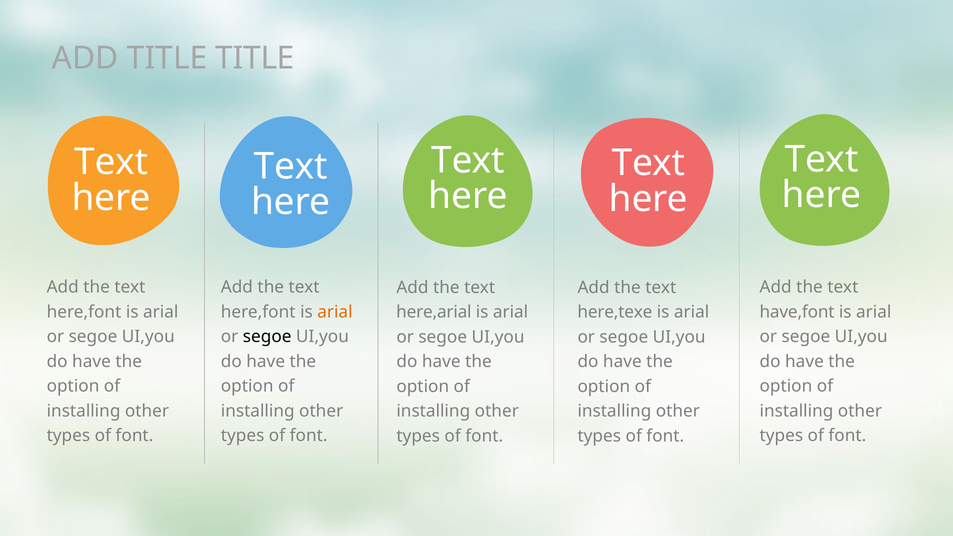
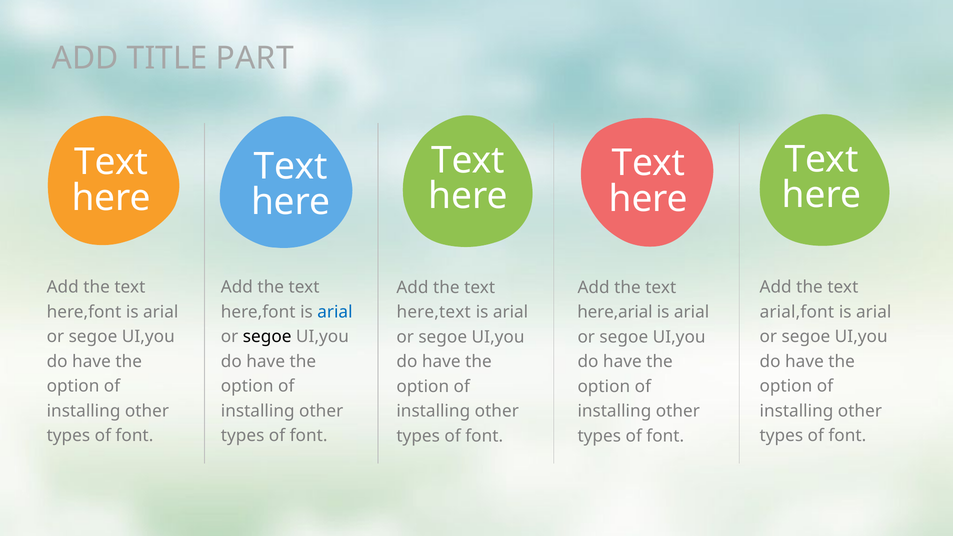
TITLE TITLE: TITLE -> PART (255, 58)
arial colour: orange -> blue (335, 312)
have,font: have,font -> arial,font (797, 312)
here,arial: here,arial -> here,text (434, 312)
here,texe: here,texe -> here,arial (615, 312)
